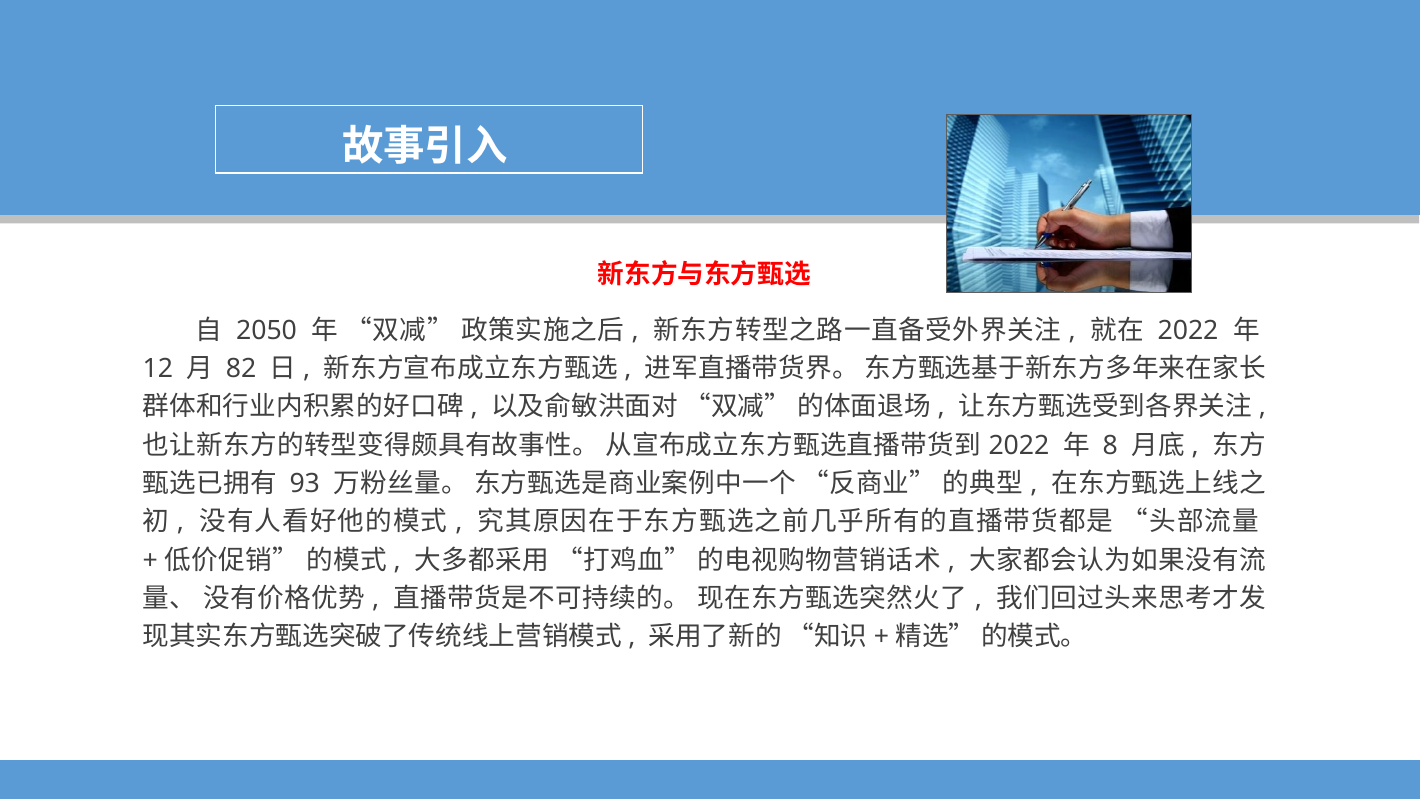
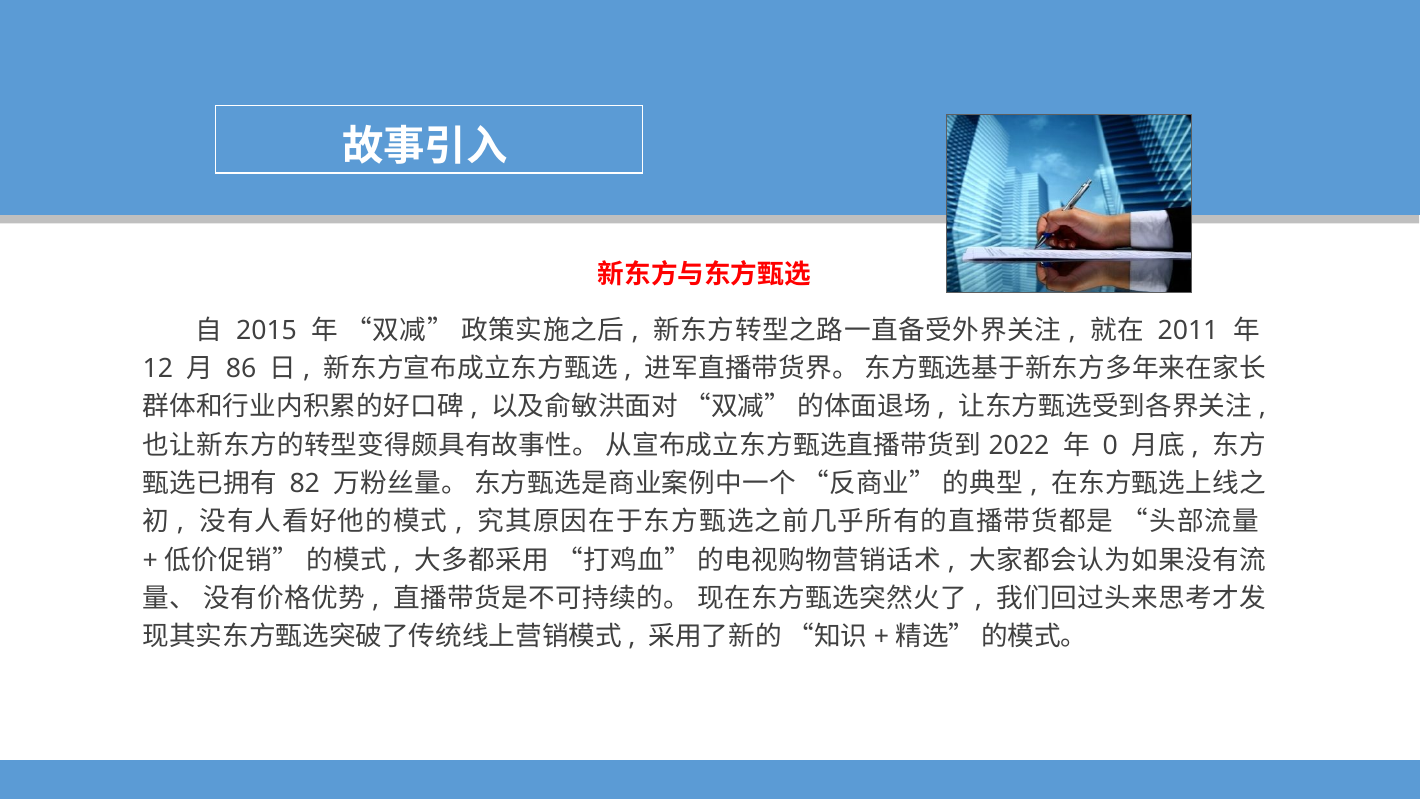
2050: 2050 -> 2015 (267, 330)
2022: 2022 -> 2011 (1188, 330)
82: 82 -> 86 (241, 369)
8: 8 -> 0 (1110, 445)
93: 93 -> 82 (305, 484)
